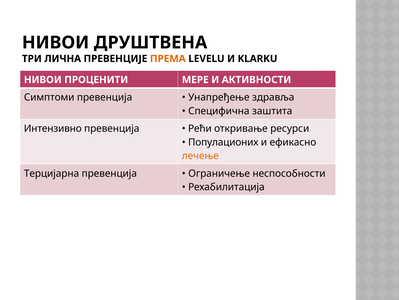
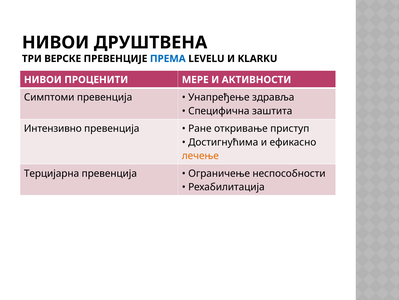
ЛИЧНА: ЛИЧНА -> ВЕРСКЕ (63, 59)
ПРЕМА colour: orange -> blue (168, 59)
Рећи: Рећи -> Ране (200, 128)
ресурси: ресурси -> приступ (290, 128)
Популационих: Популационих -> Достигнућима (223, 142)
